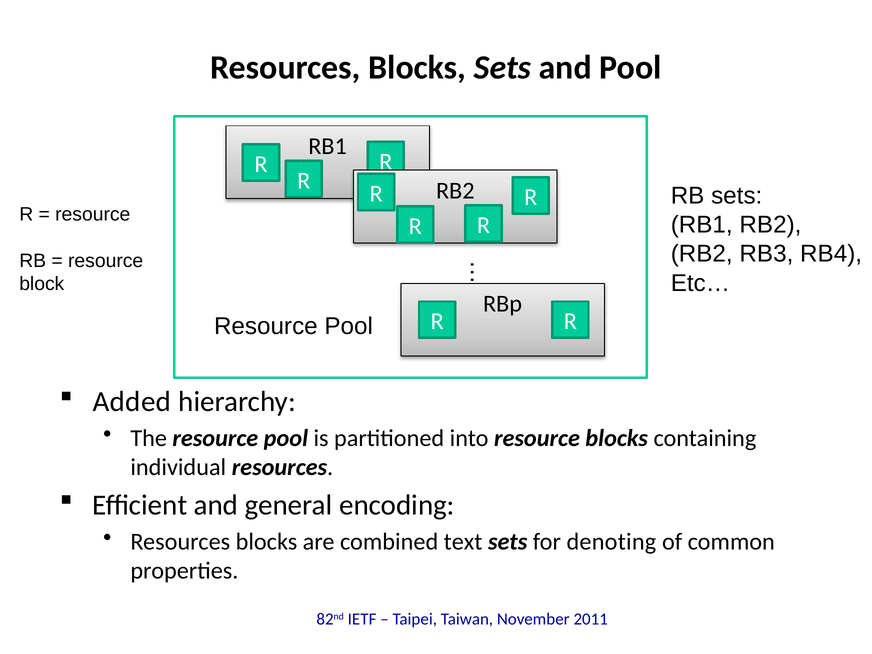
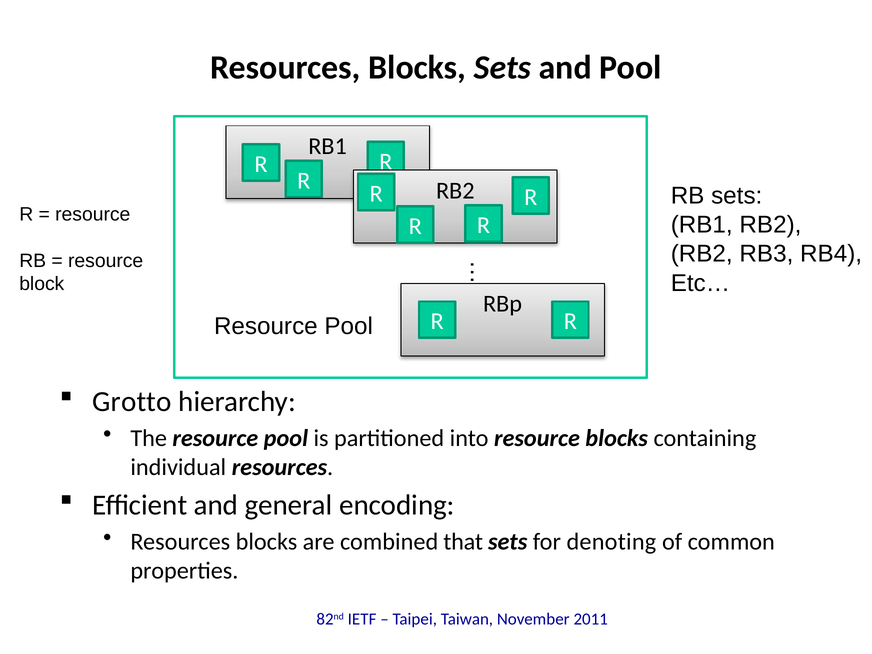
Added: Added -> Grotto (132, 402)
text: text -> that (463, 542)
